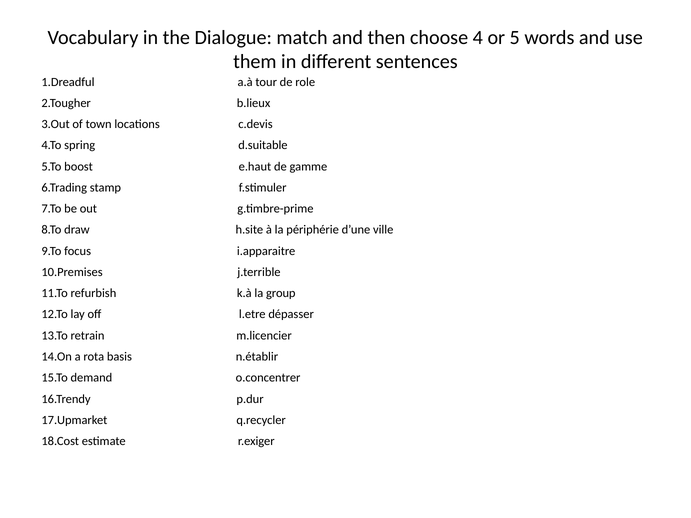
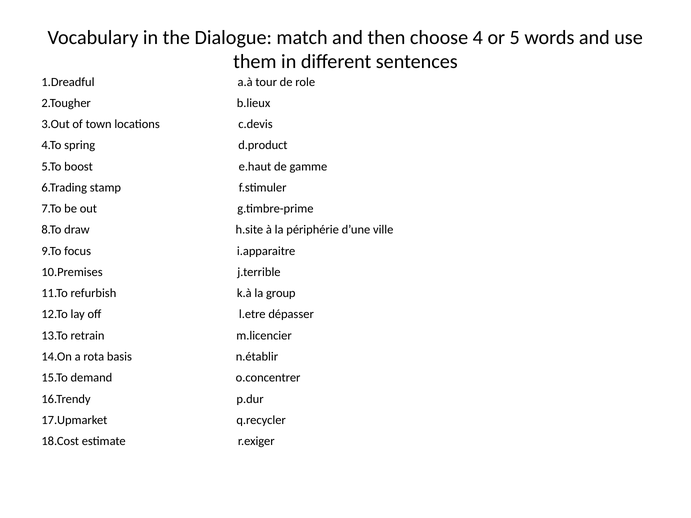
d.suitable: d.suitable -> d.product (263, 145)
